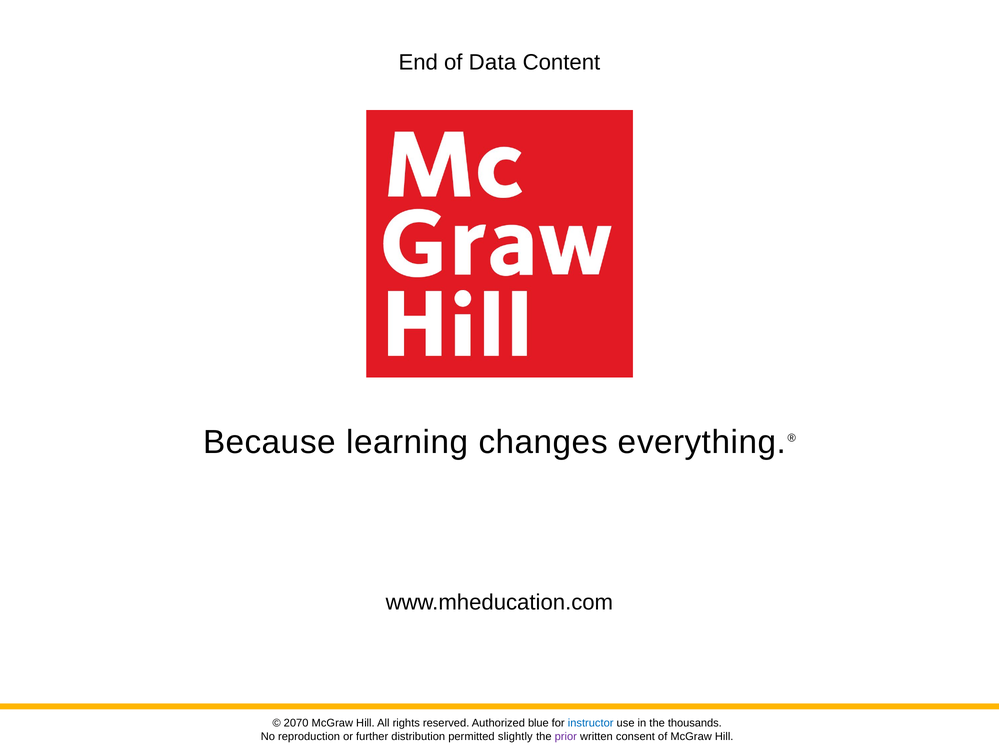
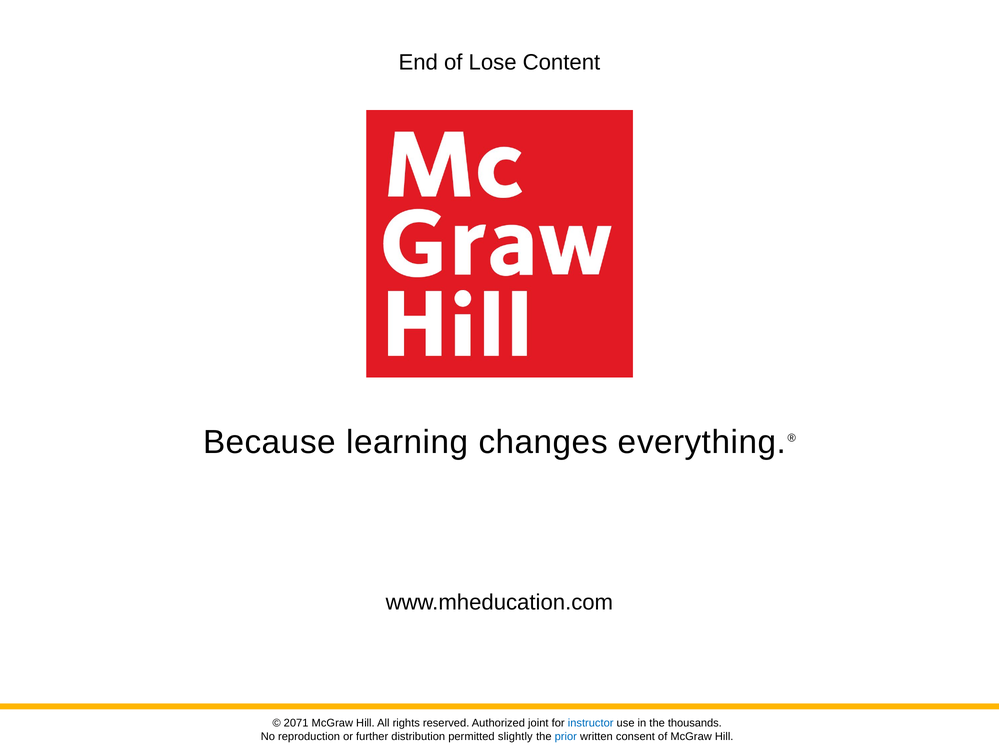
Data: Data -> Lose (493, 62)
2070: 2070 -> 2071 (296, 722)
blue: blue -> joint (538, 722)
prior colour: purple -> blue (566, 736)
